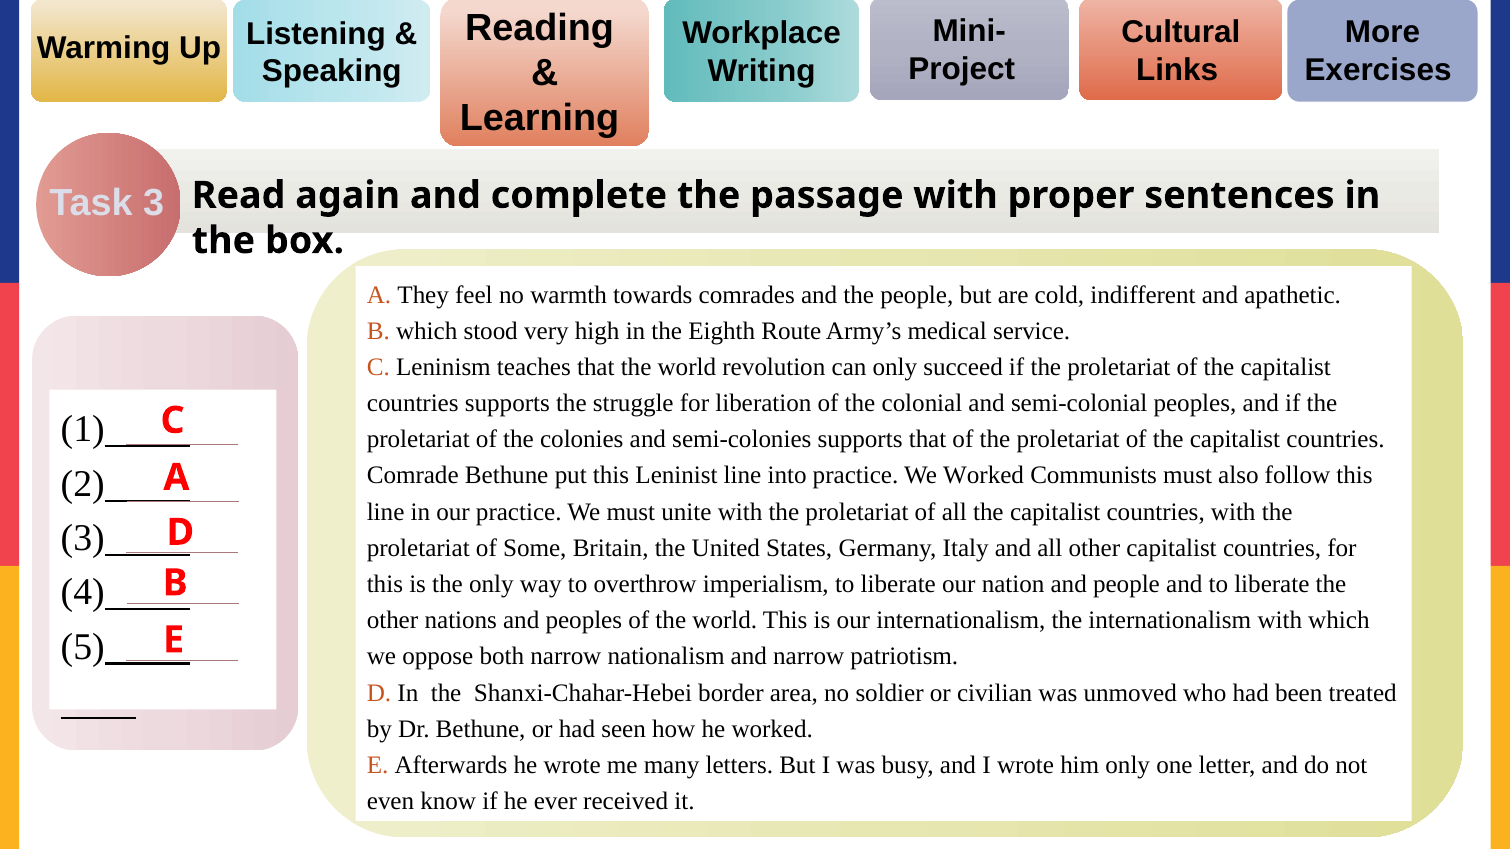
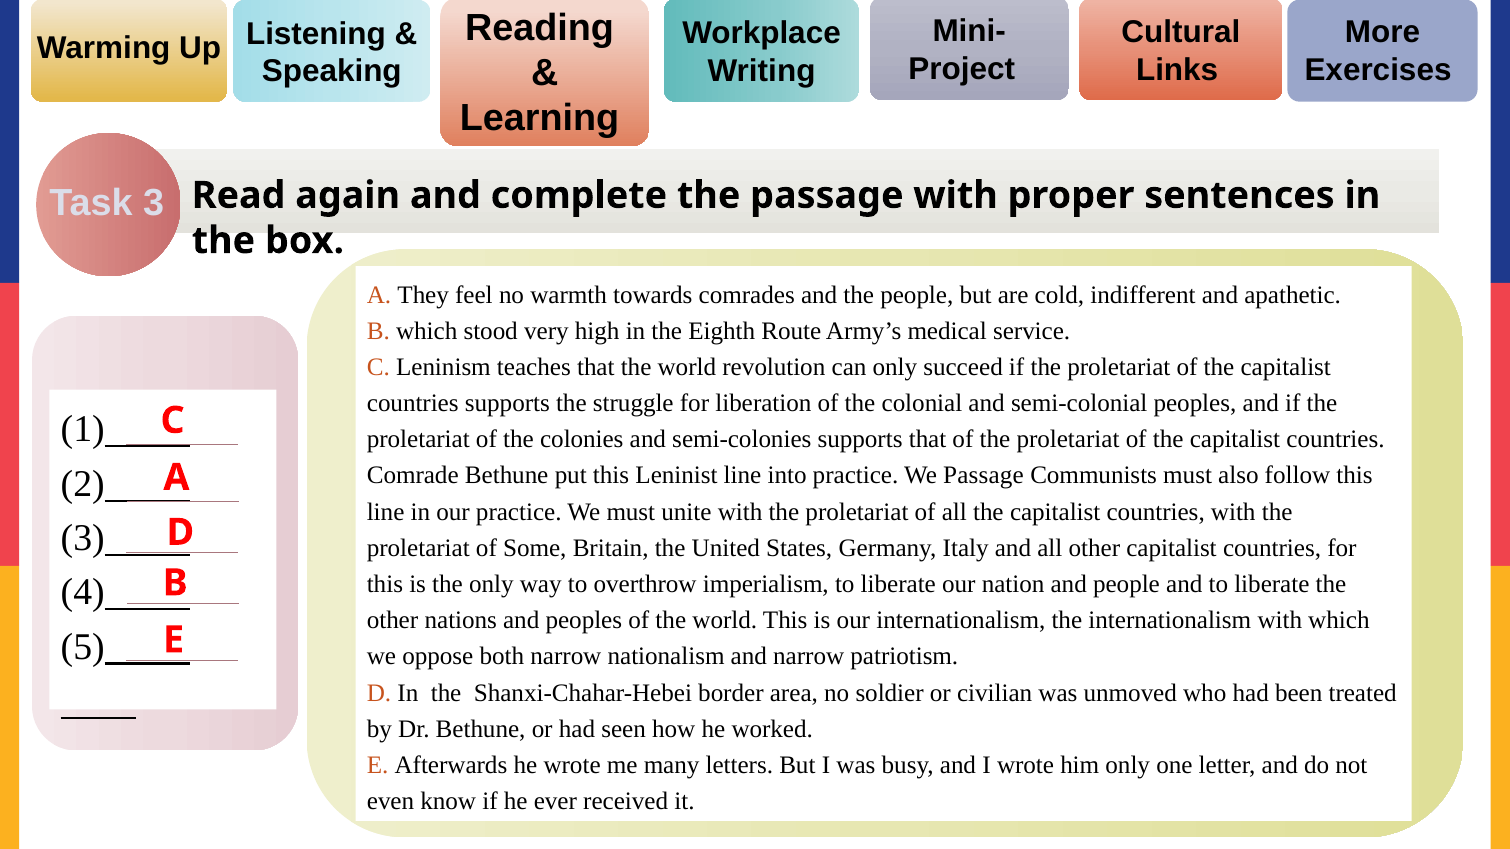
We Worked: Worked -> Passage (984, 476)
